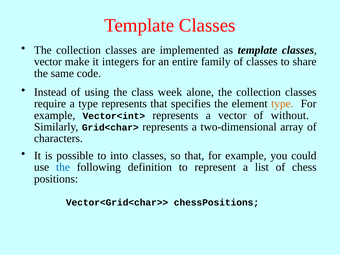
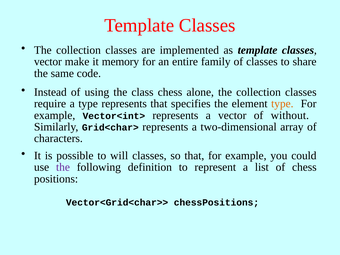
integers: integers -> memory (120, 62)
class week: week -> chess (170, 92)
into: into -> will (119, 156)
the colour: blue -> purple (63, 167)
